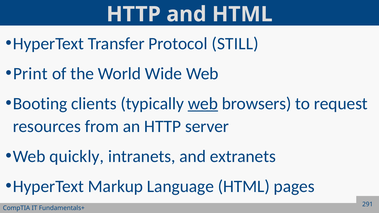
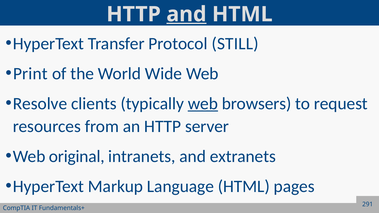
and underline: none -> present (186, 14)
Booting: Booting -> Resolve (40, 104)
quickly: quickly -> original (77, 157)
